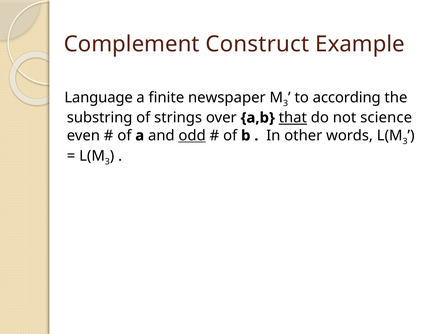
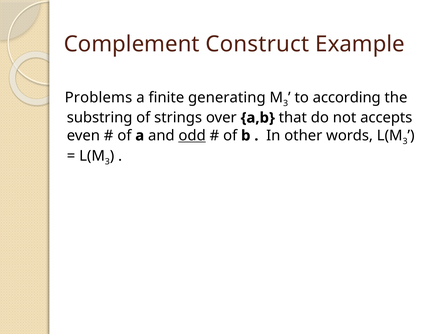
Language: Language -> Problems (98, 98)
newspaper: newspaper -> generating (227, 98)
that underline: present -> none (293, 118)
science: science -> accepts (386, 118)
